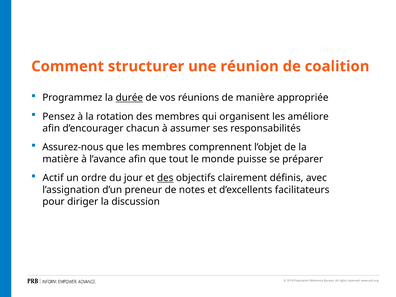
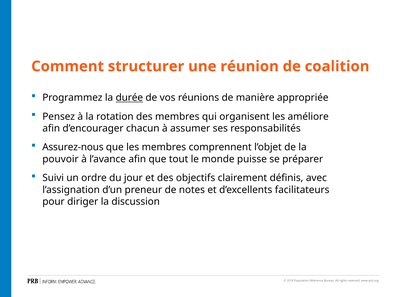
matière: matière -> pouvoir (61, 159)
Actif: Actif -> Suivi (53, 178)
des underline: present -> none (165, 178)
